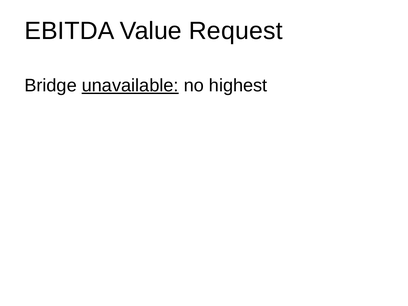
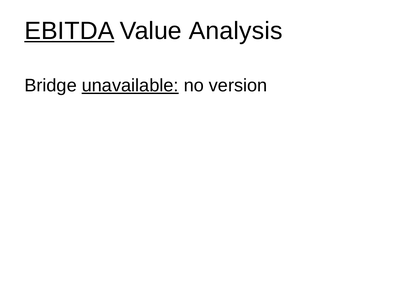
EBITDA underline: none -> present (69, 31)
Request: Request -> Analysis (236, 31)
highest: highest -> version (238, 86)
